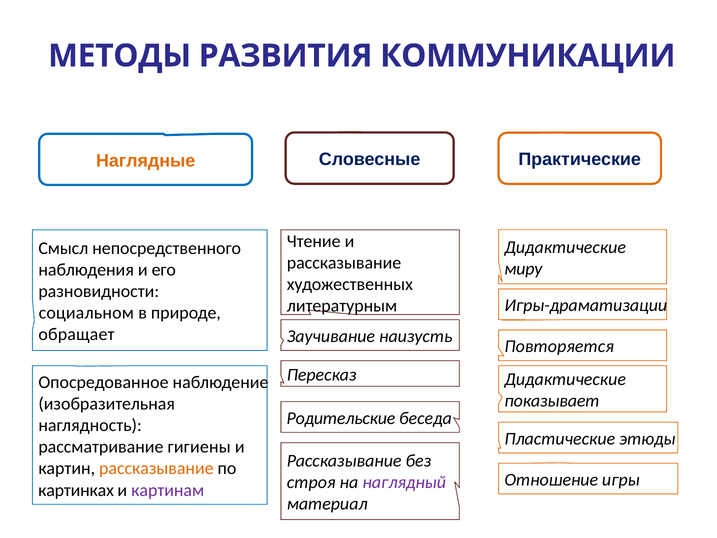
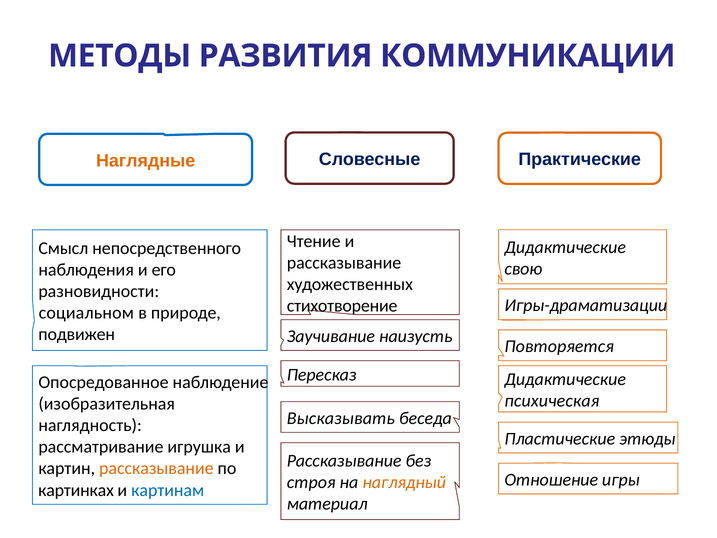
миру: миру -> свою (523, 269)
литературным: литературным -> стихотворение (342, 306)
обращает: обращает -> подвижен (77, 334)
показывает: показывает -> психическая (552, 401)
Родительские: Родительские -> Высказывать (341, 418)
гигиены: гигиены -> игрушка (199, 447)
наглядный colour: purple -> orange (404, 482)
картинам colour: purple -> blue (168, 490)
